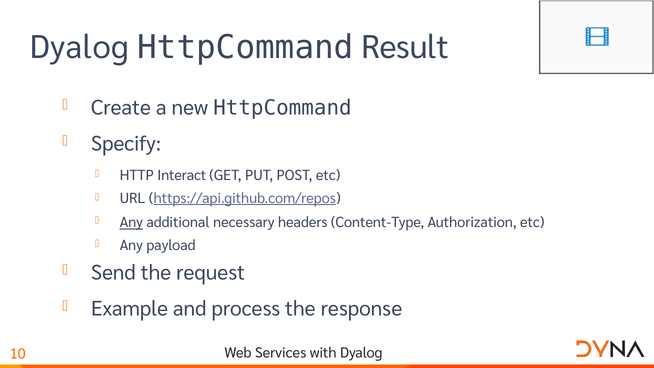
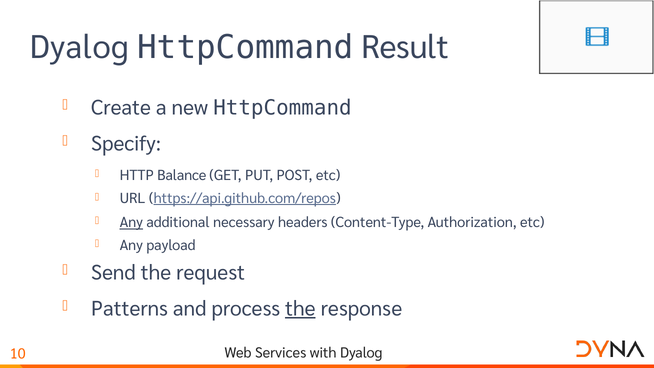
Interact: Interact -> Balance (182, 175)
Example: Example -> Patterns (129, 309)
the underline: none -> present (300, 309)
